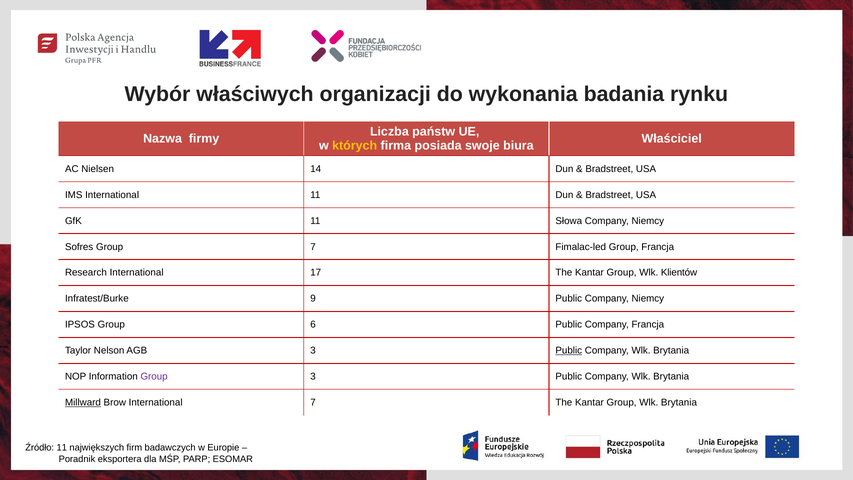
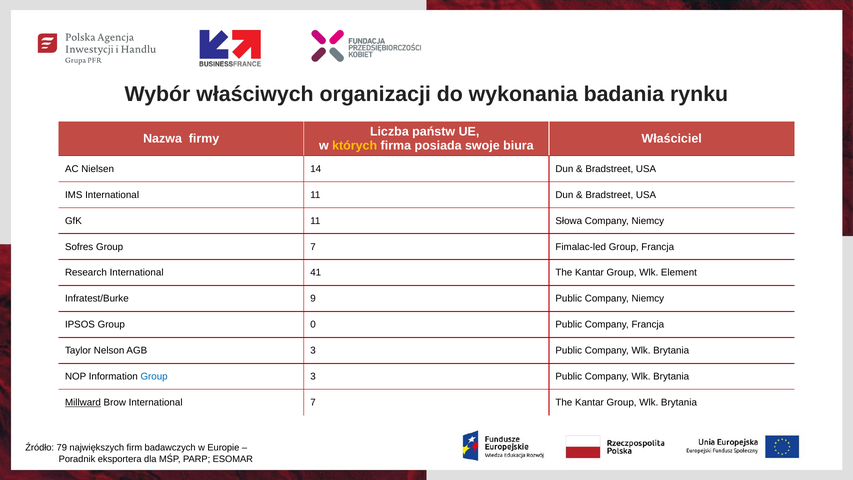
17: 17 -> 41 (316, 273)
Klientów: Klientów -> Element (679, 273)
6: 6 -> 0 (313, 325)
Public underline: present -> none (569, 350)
Group colour: purple -> blue (154, 376)
Źródło 11: 11 -> 79 (62, 448)
